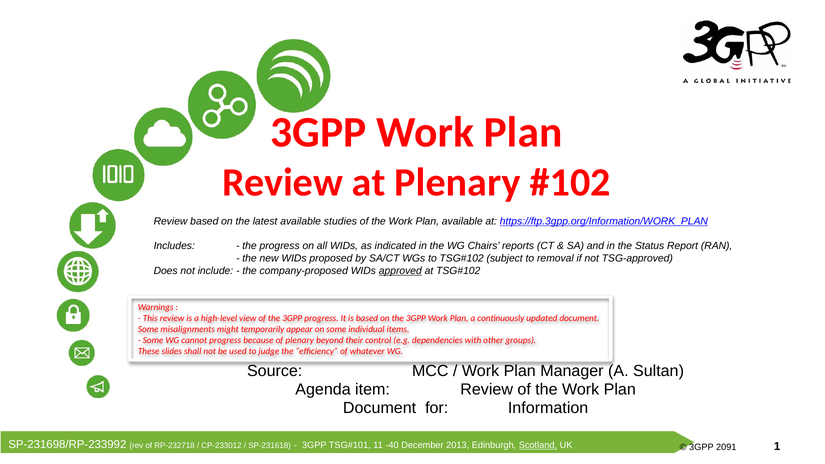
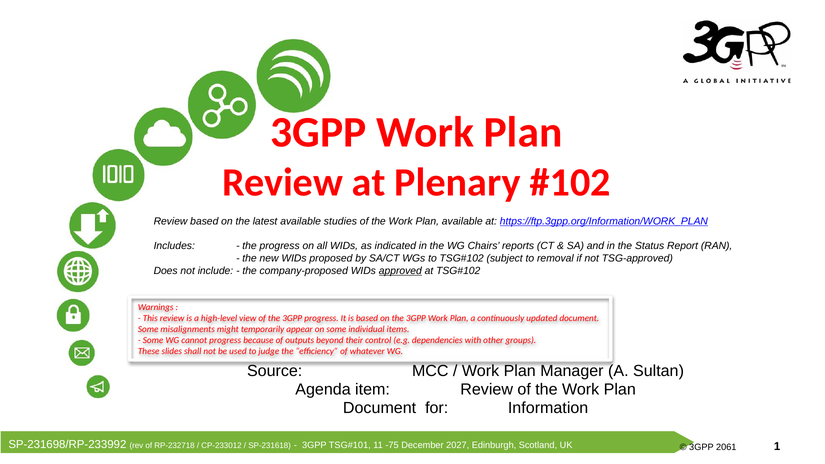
of plenary: plenary -> outputs (300, 340)
-40: -40 -> -75 (392, 445)
2013: 2013 -> 2027 (458, 445)
Scotland underline: present -> none (538, 445)
2091: 2091 -> 2061 (726, 448)
